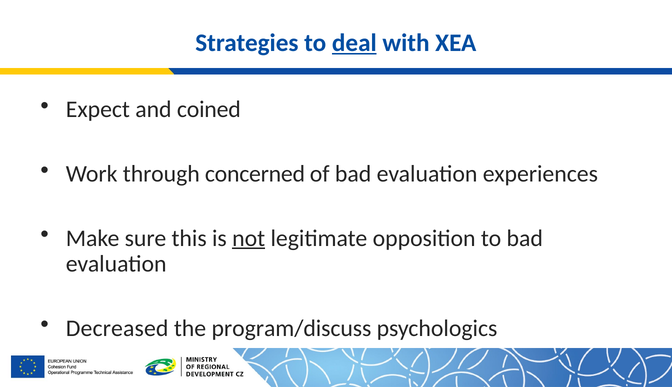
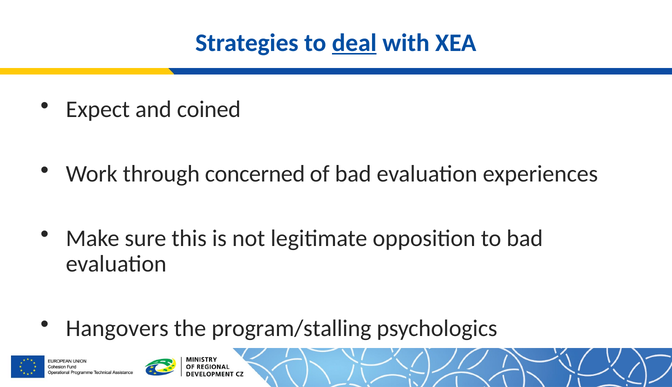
not underline: present -> none (249, 238)
Decreased: Decreased -> Hangovers (117, 328)
program/discuss: program/discuss -> program/stalling (291, 328)
